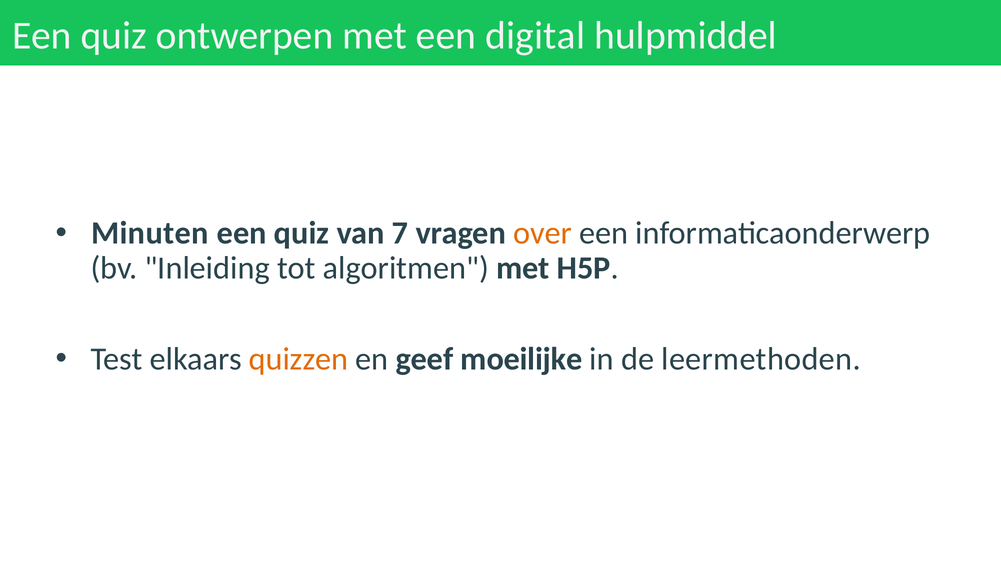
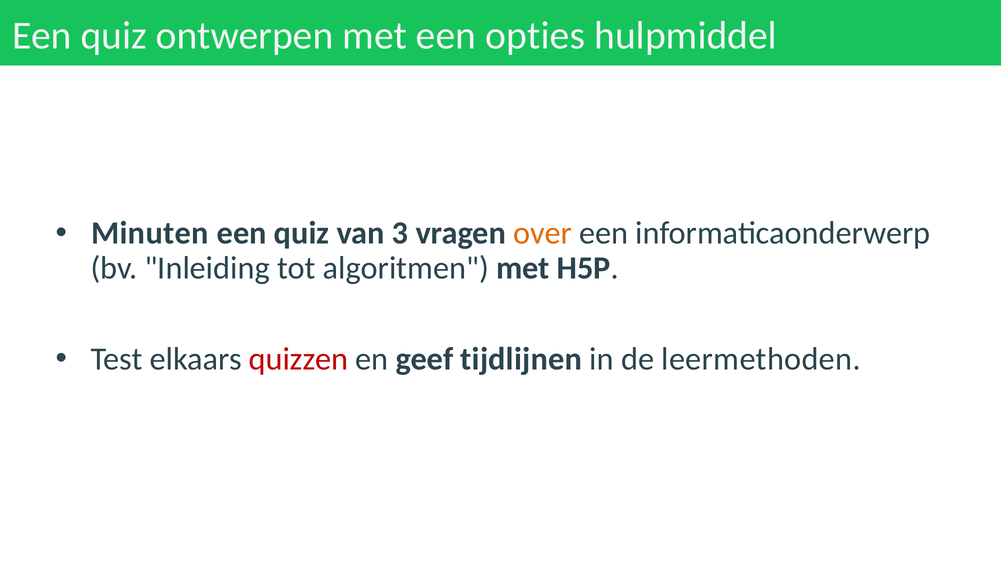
digital: digital -> opties (535, 36)
7: 7 -> 3 (400, 233)
quizzen colour: orange -> red (299, 359)
moeilijke: moeilijke -> tijdlijnen (521, 359)
